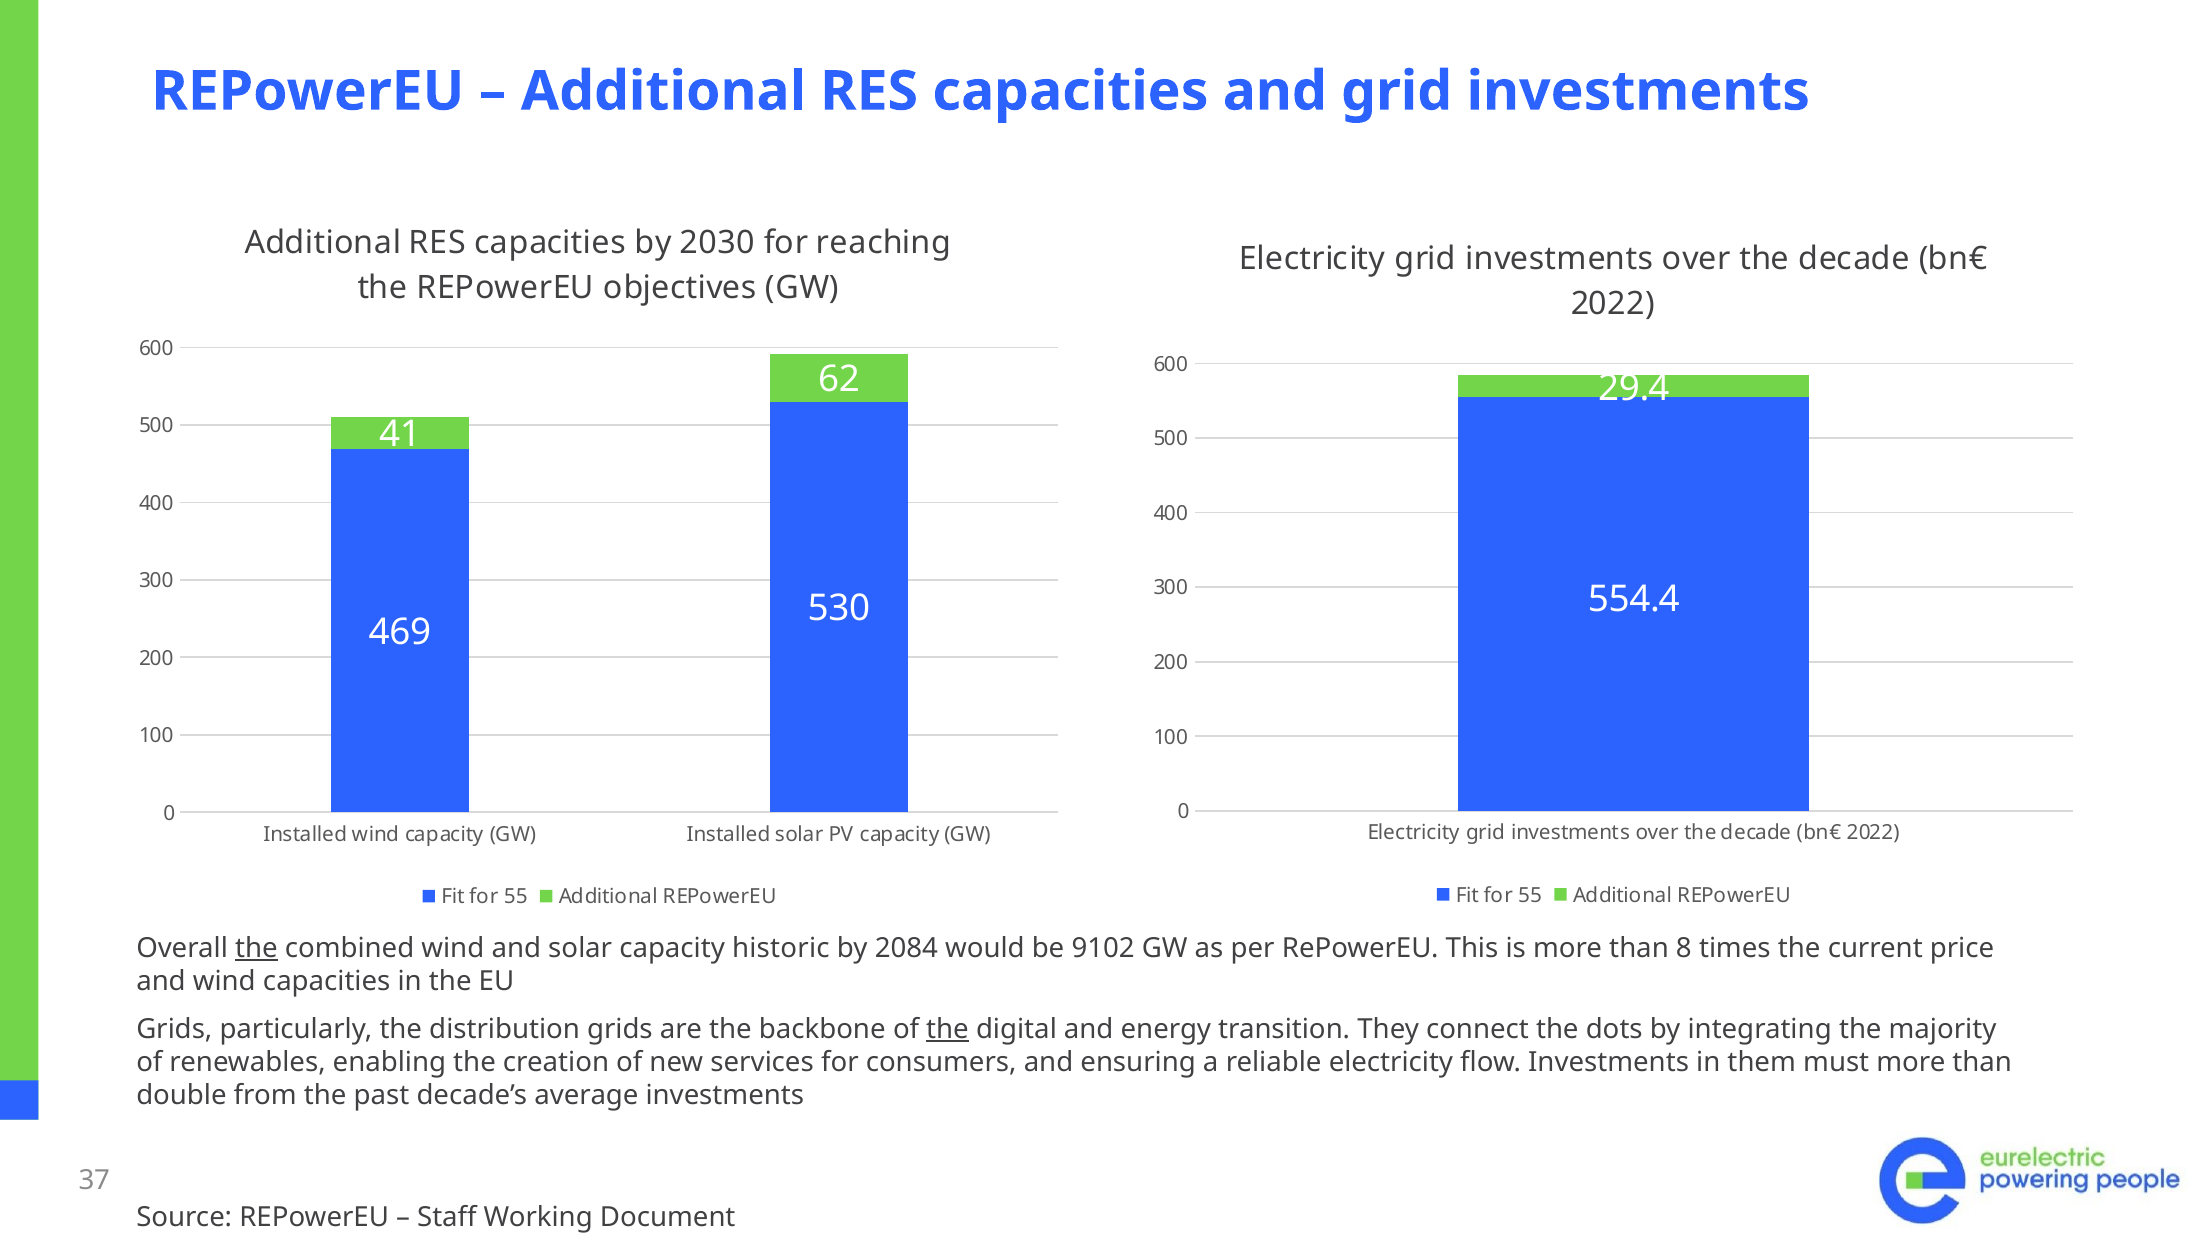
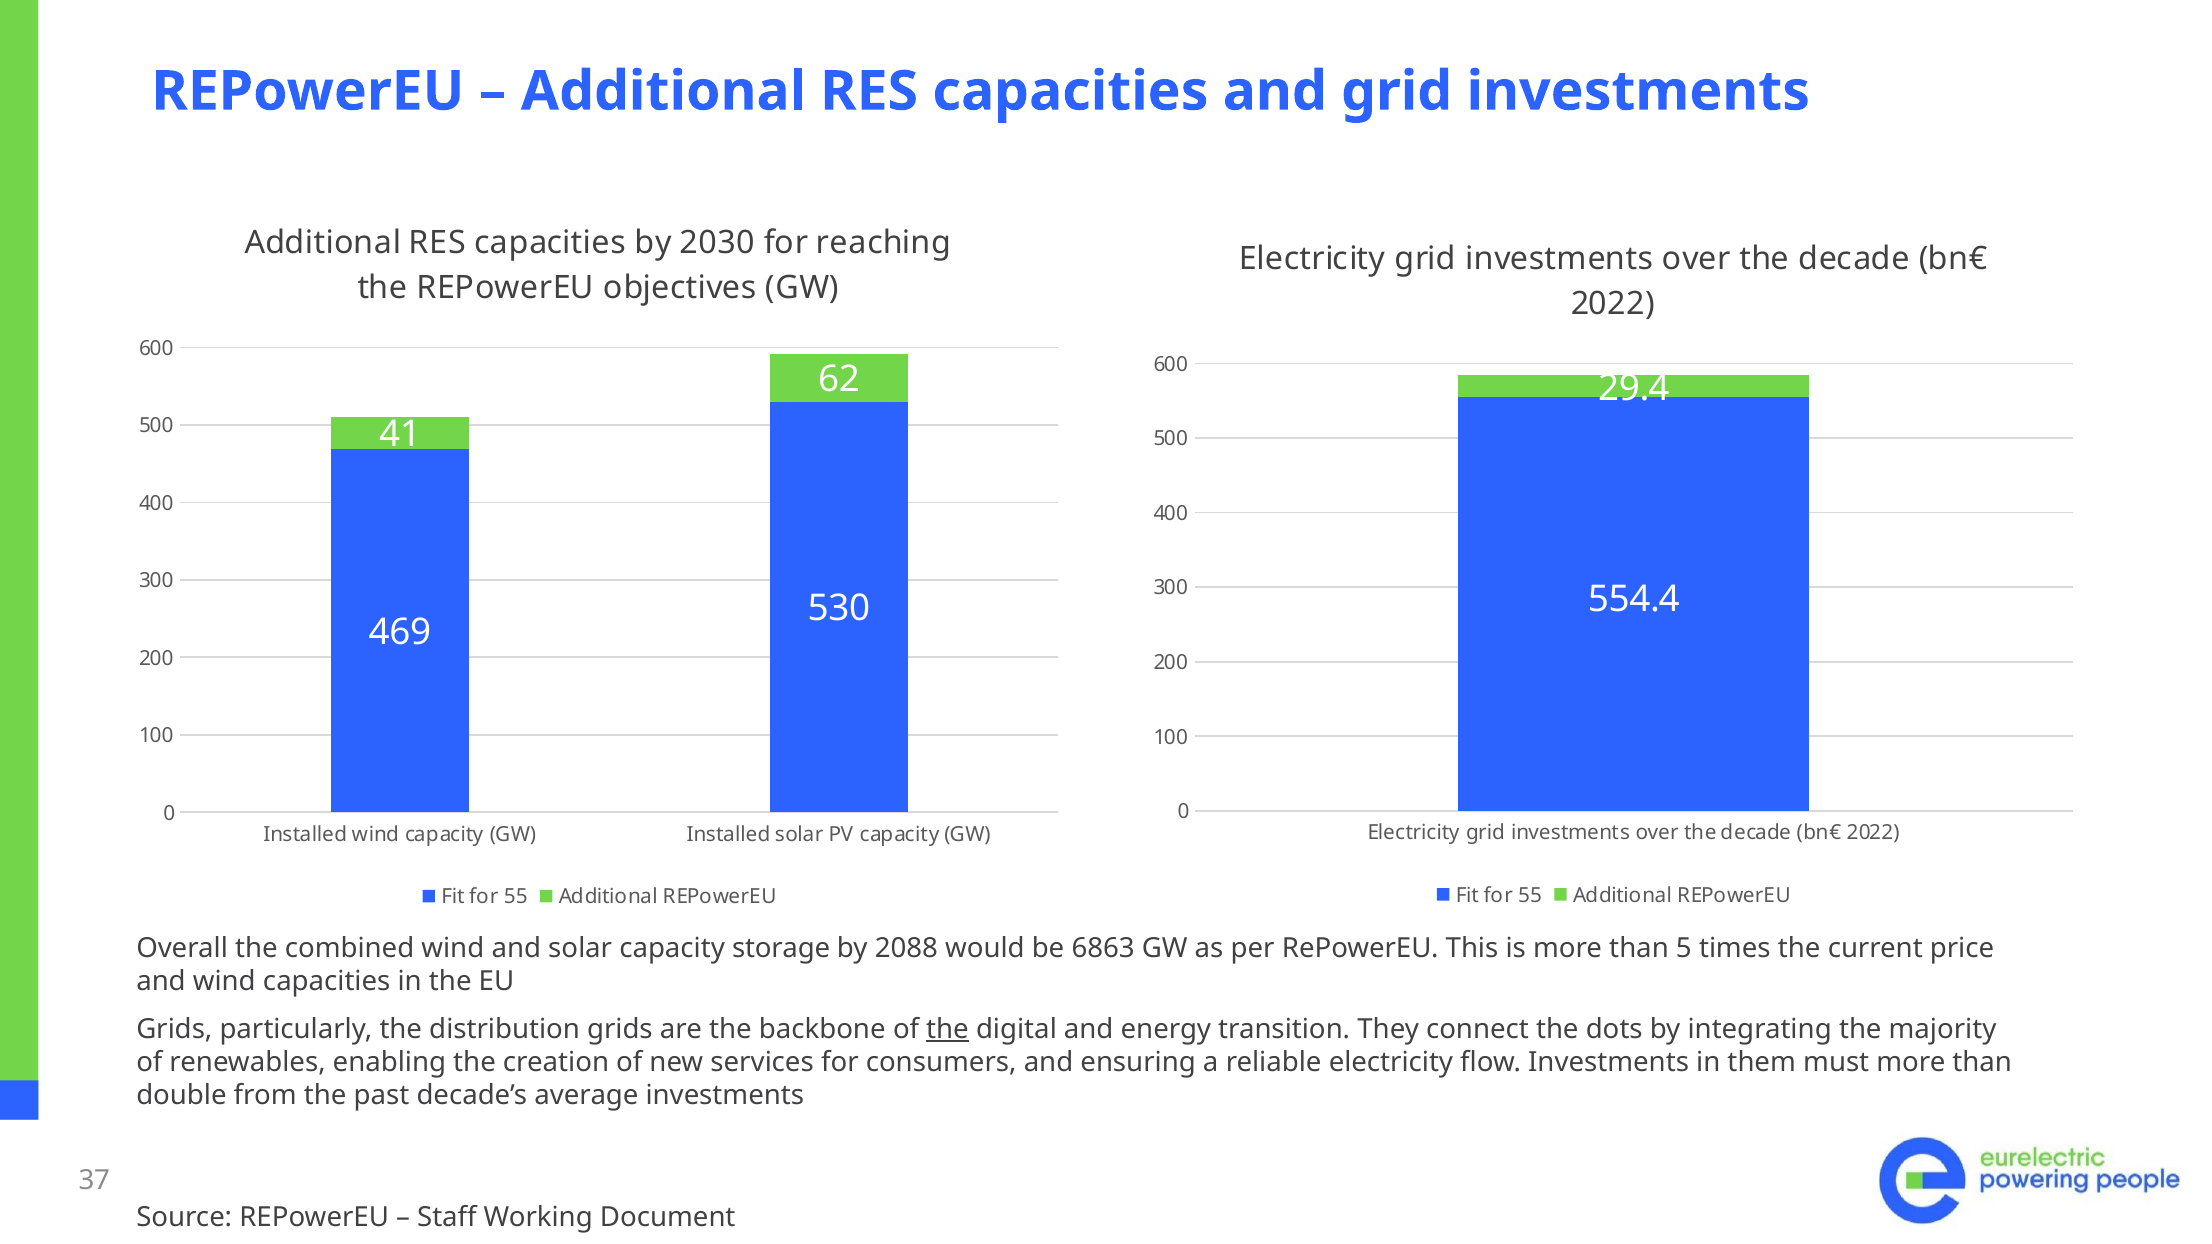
the underline: present -> none (256, 948)
historic: historic -> storage (781, 948)
2084: 2084 -> 2088 (906, 948)
9102: 9102 -> 6863 (1103, 948)
8: 8 -> 5 (1684, 948)
